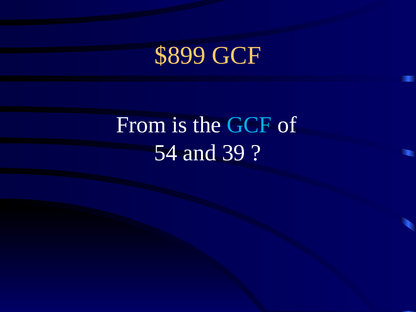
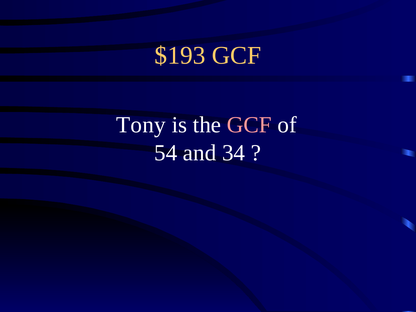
$899: $899 -> $193 (180, 56)
From: From -> Tony (141, 125)
GCF colour: light blue -> pink (249, 125)
39: 39 -> 34 (234, 153)
